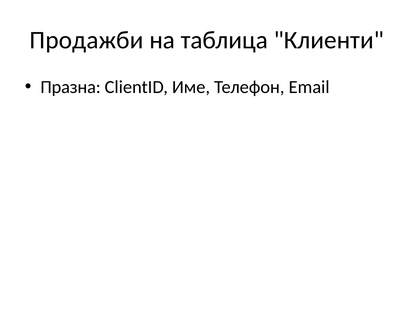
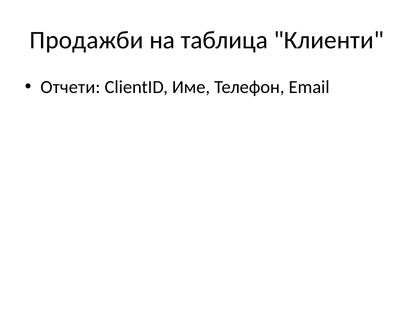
Празна: Празна -> Отчети (70, 87)
